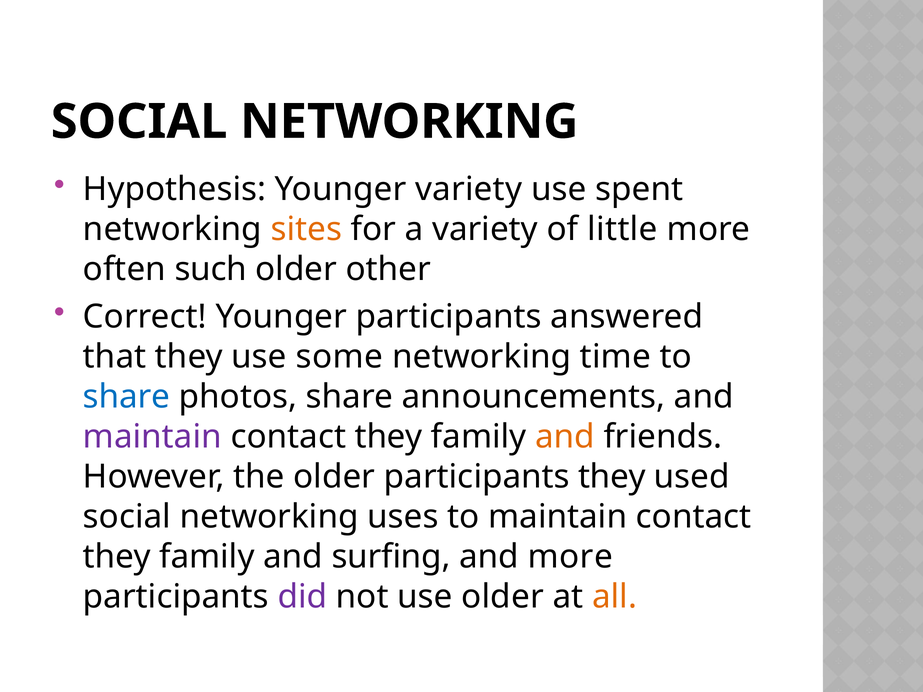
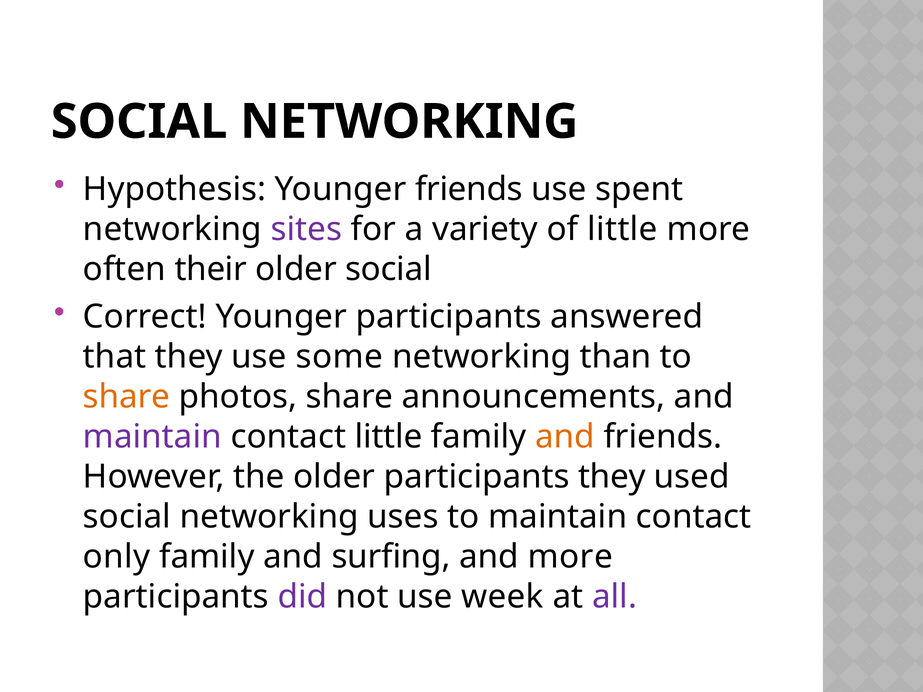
Younger variety: variety -> friends (469, 189)
sites colour: orange -> purple (306, 229)
such: such -> their (211, 269)
older other: other -> social (389, 269)
time: time -> than (616, 357)
share colour: blue -> orange (127, 397)
they: they -> little (389, 437)
they: they -> only (116, 557)
use older: older -> week (503, 597)
all colour: orange -> purple (615, 597)
